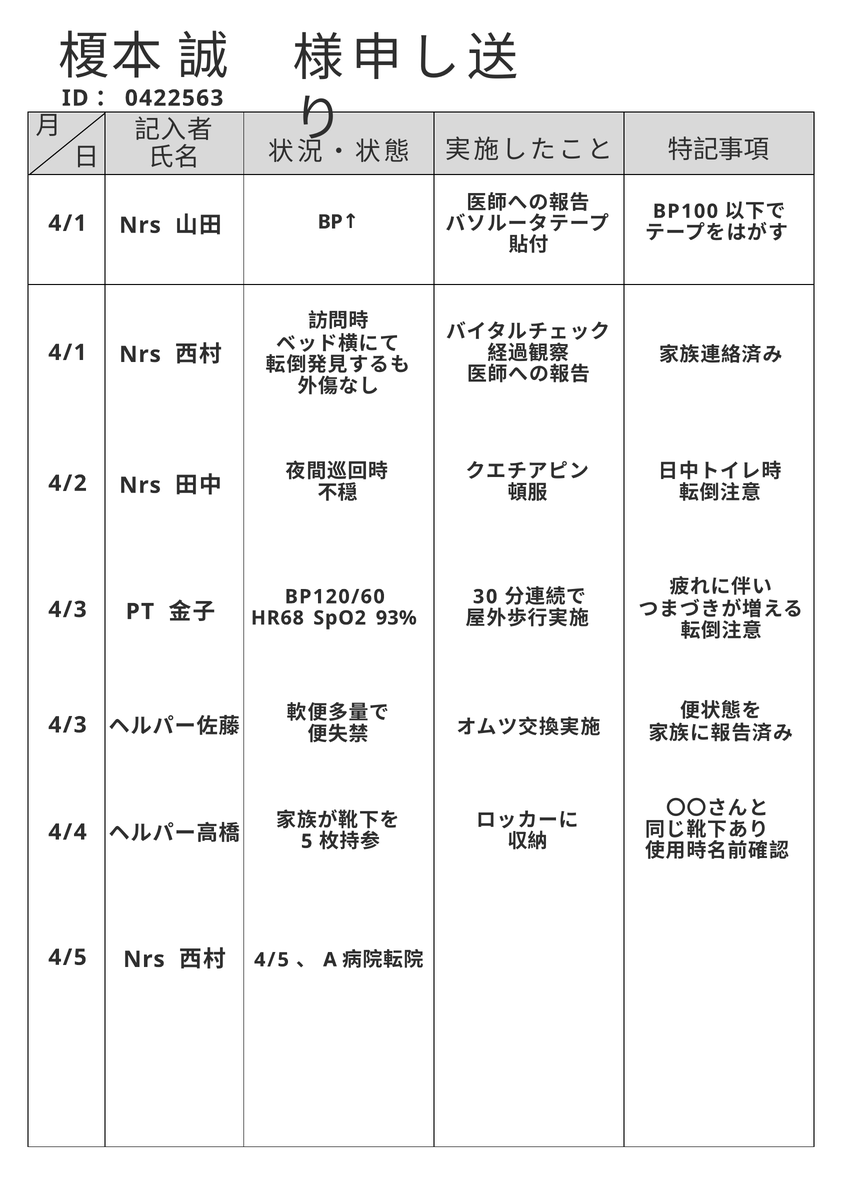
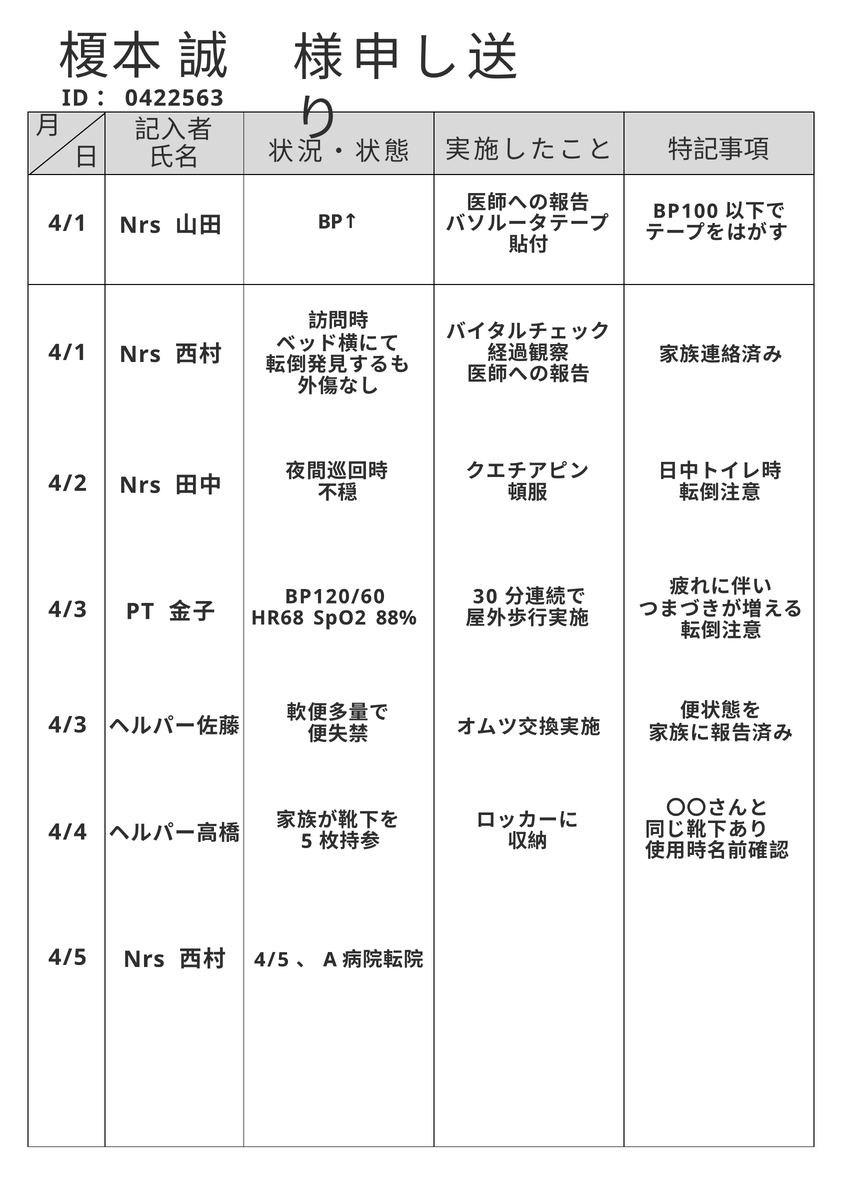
93%: 93% -> 88% (396, 618)
